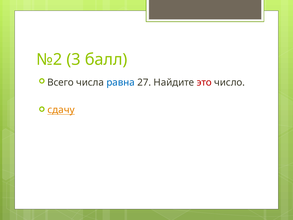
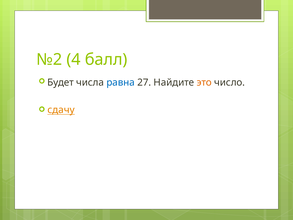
3: 3 -> 4 (74, 59)
Всего: Всего -> Будет (61, 82)
это colour: red -> orange (204, 82)
